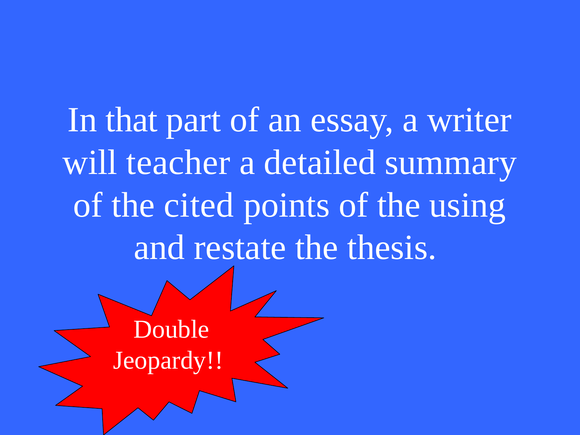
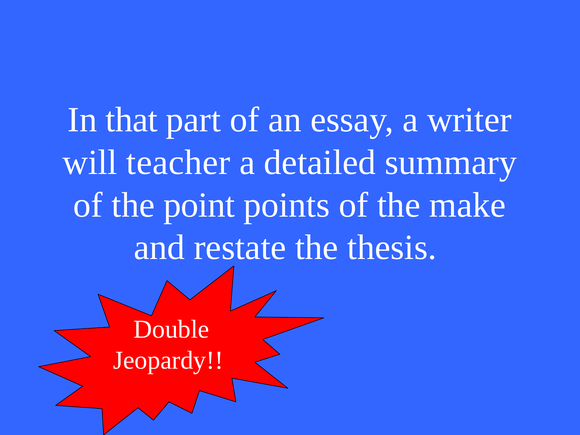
cited: cited -> point (199, 205)
using: using -> make (468, 205)
